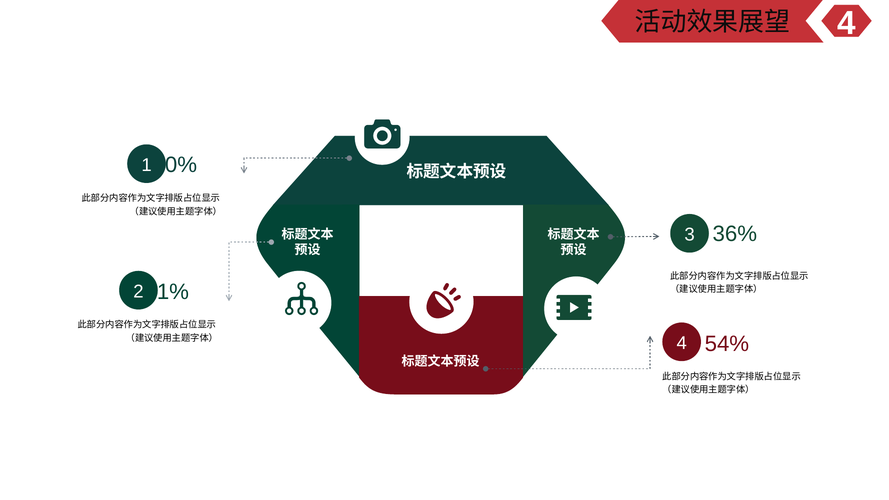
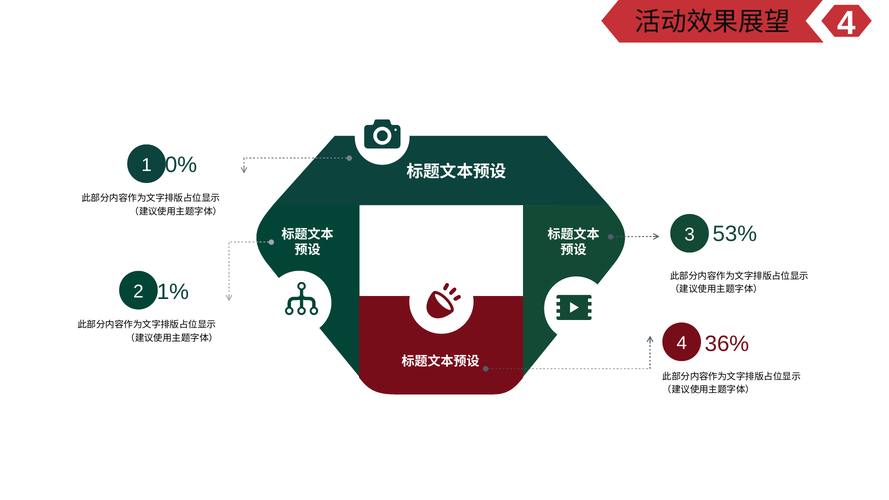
36%: 36% -> 53% (735, 234)
54%: 54% -> 36% (727, 344)
